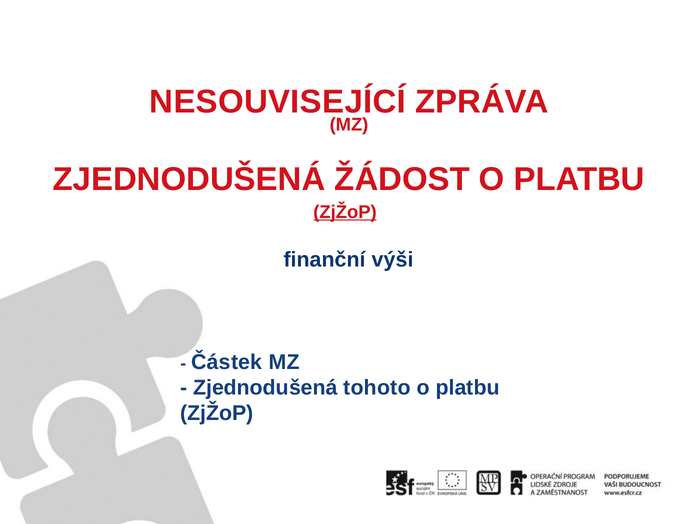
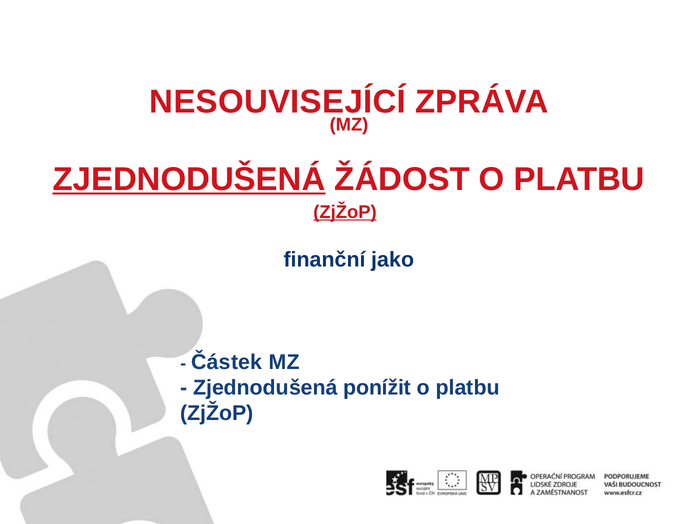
ZJEDNODUŠENÁ underline: none -> present (189, 179)
výši: výši -> jako (393, 260)
tohoto: tohoto -> ponížit (377, 388)
